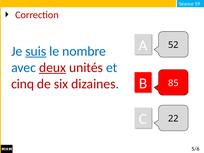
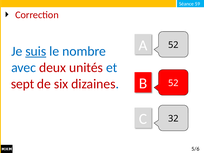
deux underline: present -> none (53, 68)
B 85: 85 -> 52 (173, 83)
cinq: cinq -> sept (23, 84)
22: 22 -> 32 (173, 119)
